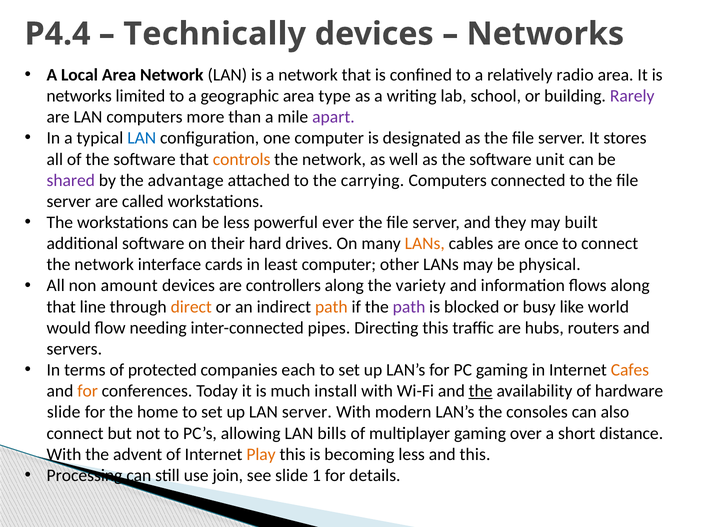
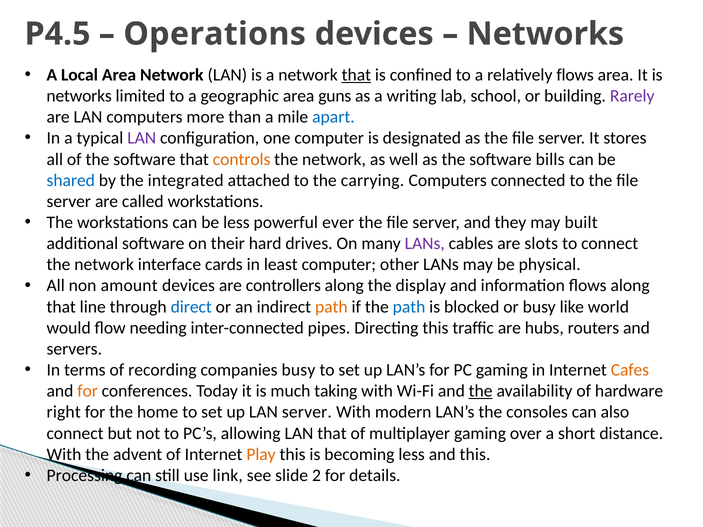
P4.4: P4.4 -> P4.5 (58, 34)
Technically: Technically -> Operations (215, 34)
that underline: none -> present (356, 75)
relatively radio: radio -> flows (575, 75)
type: type -> guns (335, 96)
apart colour: purple -> blue (333, 117)
LAN colour: blue -> purple (142, 138)
unit: unit -> bills (550, 159)
shared colour: purple -> blue (71, 180)
advantage: advantage -> integrated (186, 180)
LANs colour: orange -> purple (425, 244)
once: once -> slots (541, 244)
variety: variety -> display (421, 286)
direct colour: orange -> blue (191, 307)
path colour: purple -> blue (409, 307)
protected: protected -> recording (162, 370)
companies each: each -> busy (298, 370)
install: install -> taking (336, 391)
slide: slide -> right (64, 412)
LAN bills: bills -> that (332, 433)
join: join -> link (228, 476)
1: 1 -> 2 (316, 476)
